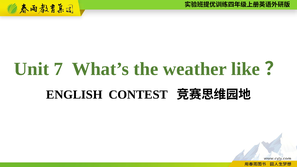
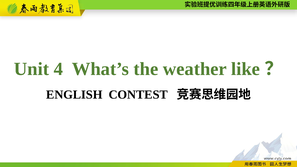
7: 7 -> 4 (58, 69)
